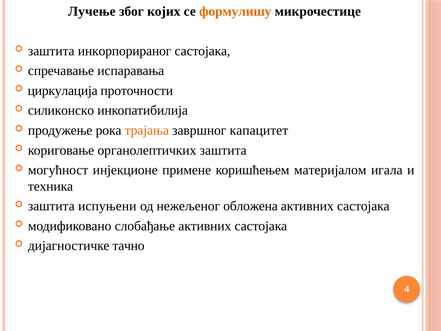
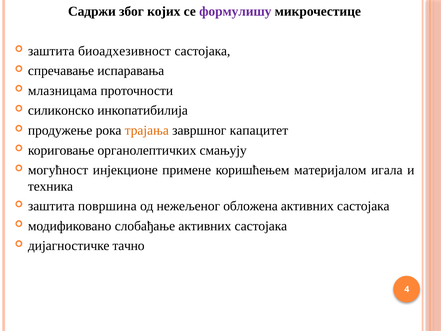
Лучење: Лучење -> Садржи (92, 11)
формулишу colour: orange -> purple (235, 11)
инкорпорираног: инкорпорираног -> биоадхезивност (125, 51)
циркулација: циркулација -> млазницама (63, 91)
органолептичких заштита: заштита -> смањују (223, 150)
испуњени: испуњени -> површина (107, 206)
